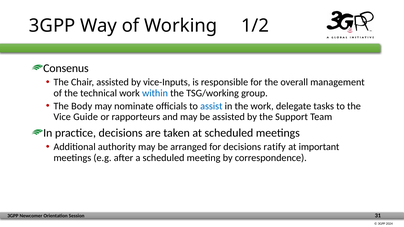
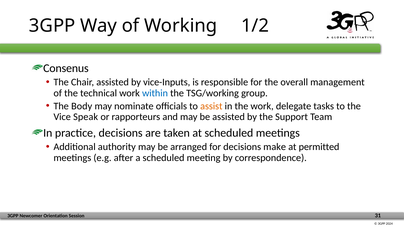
assist colour: blue -> orange (211, 106)
Guide: Guide -> Speak (86, 117)
ratify: ratify -> make (275, 147)
important: important -> permitted (319, 147)
